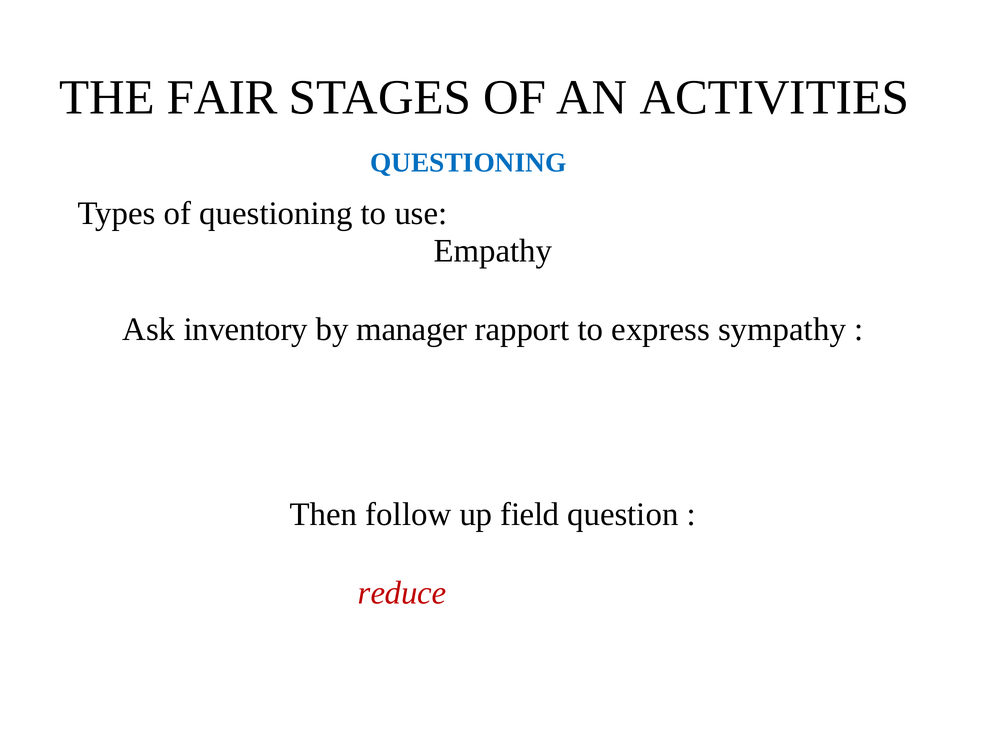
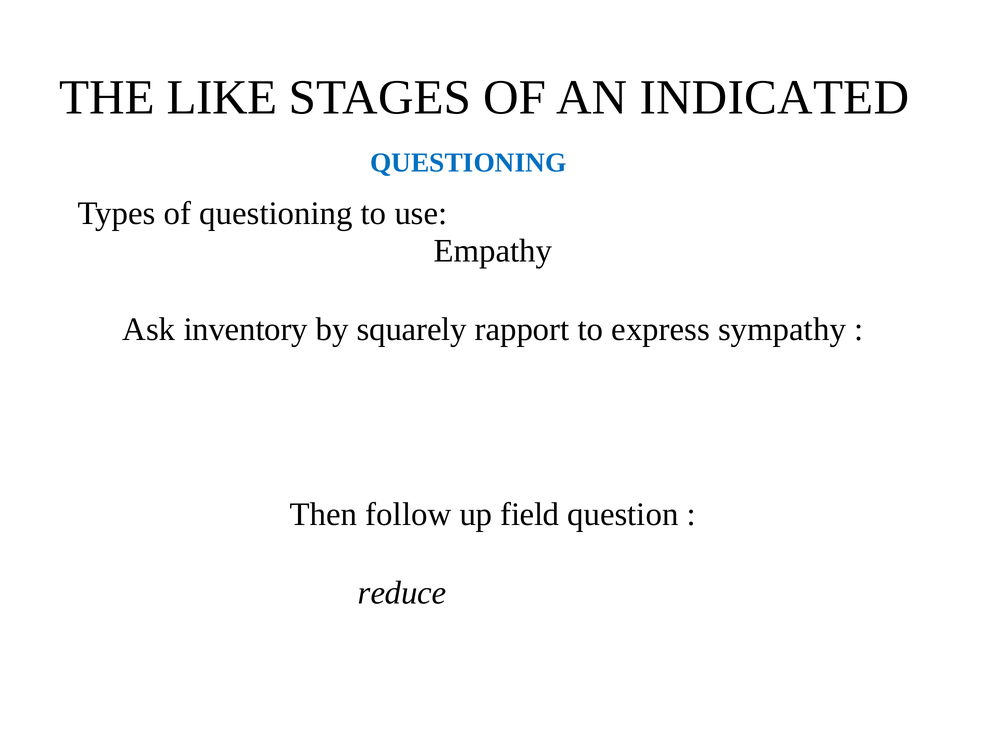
FAIR: FAIR -> LIKE (222, 98)
ACTIVITIES: ACTIVITIES -> INDICATED (774, 98)
manager: manager -> squarely (412, 330)
reduce colour: red -> black (402, 593)
